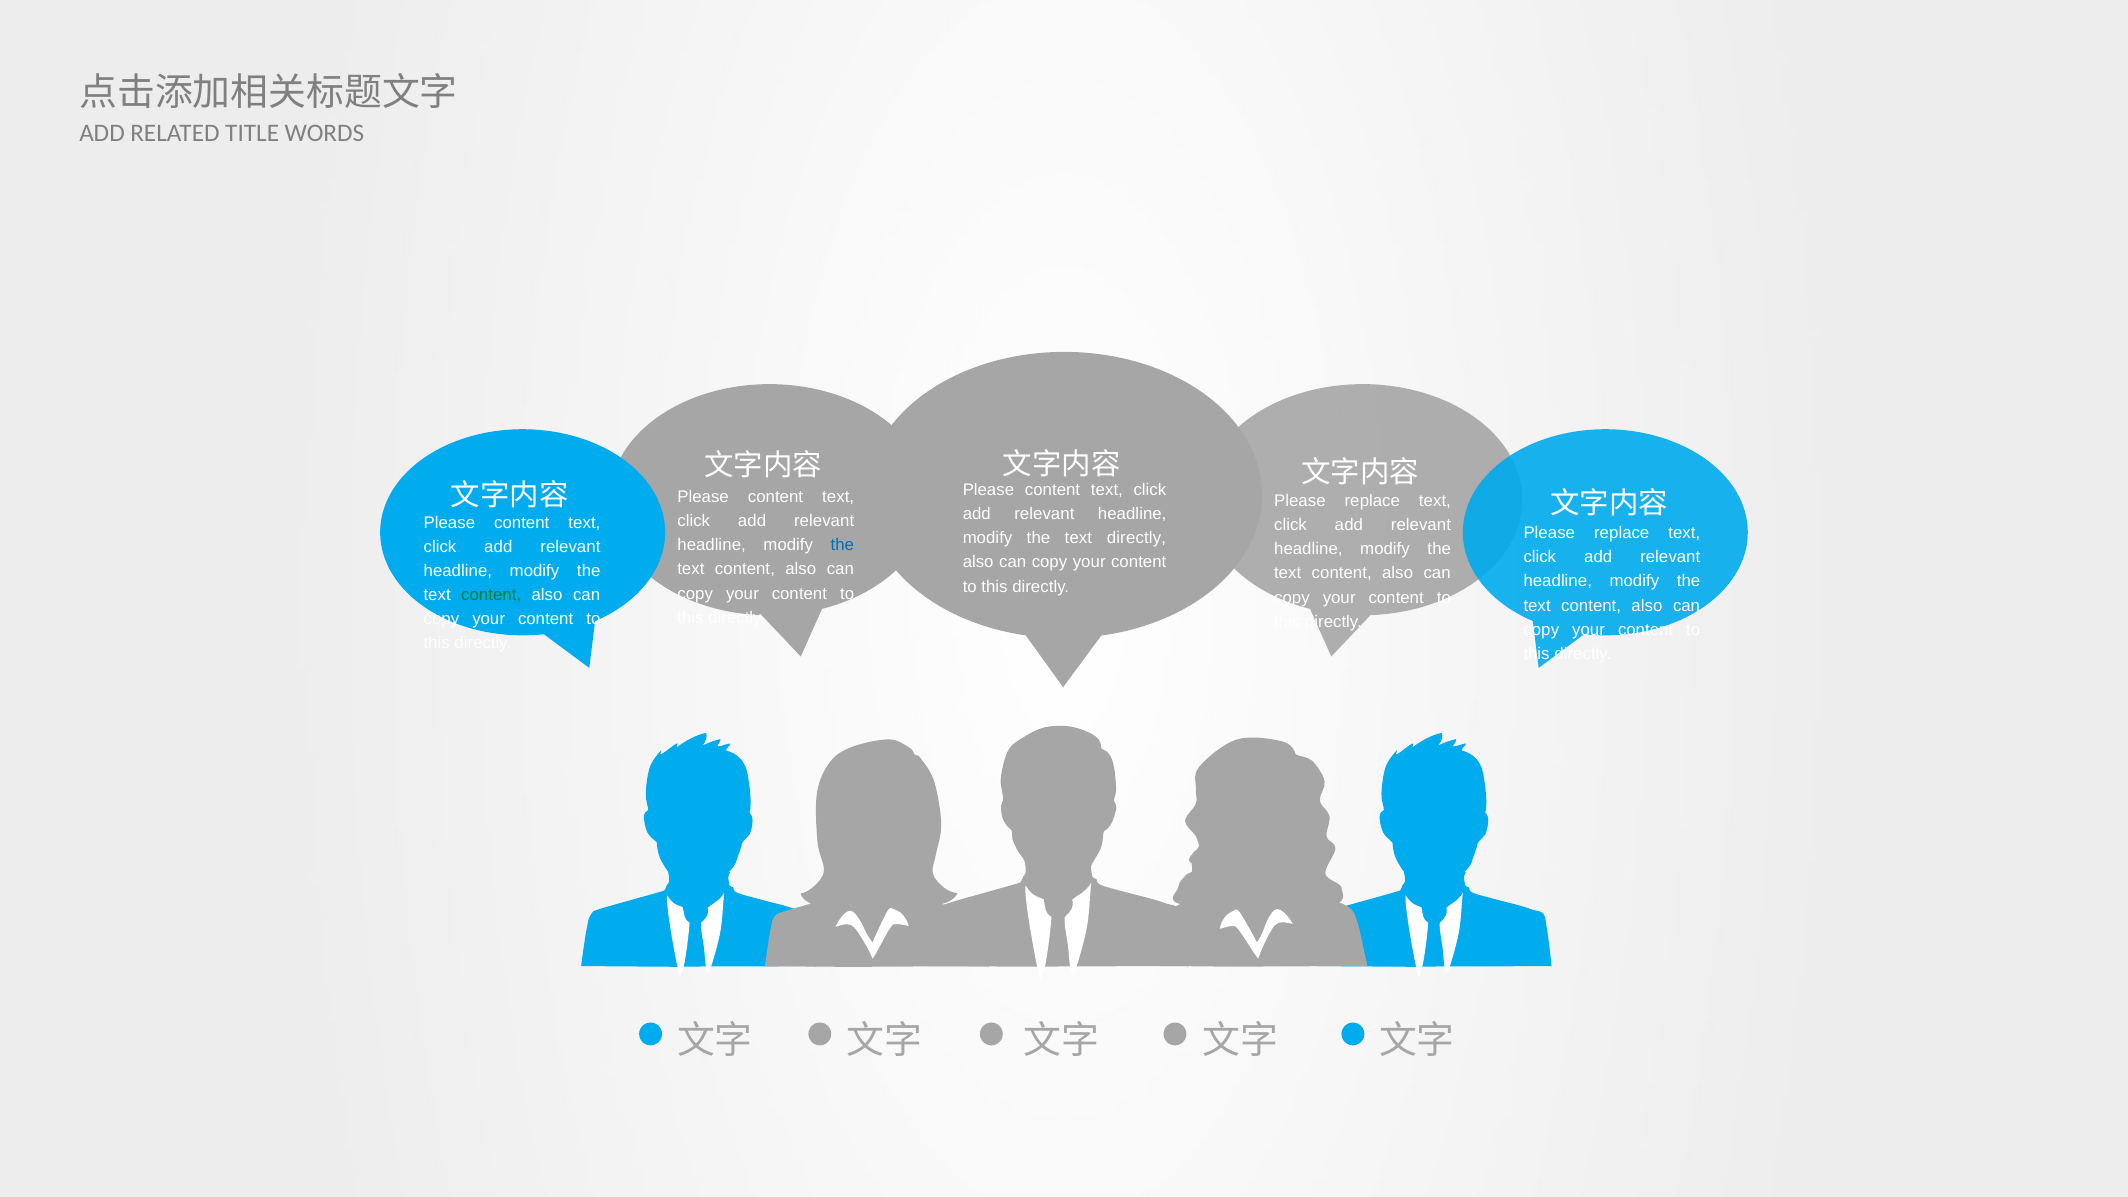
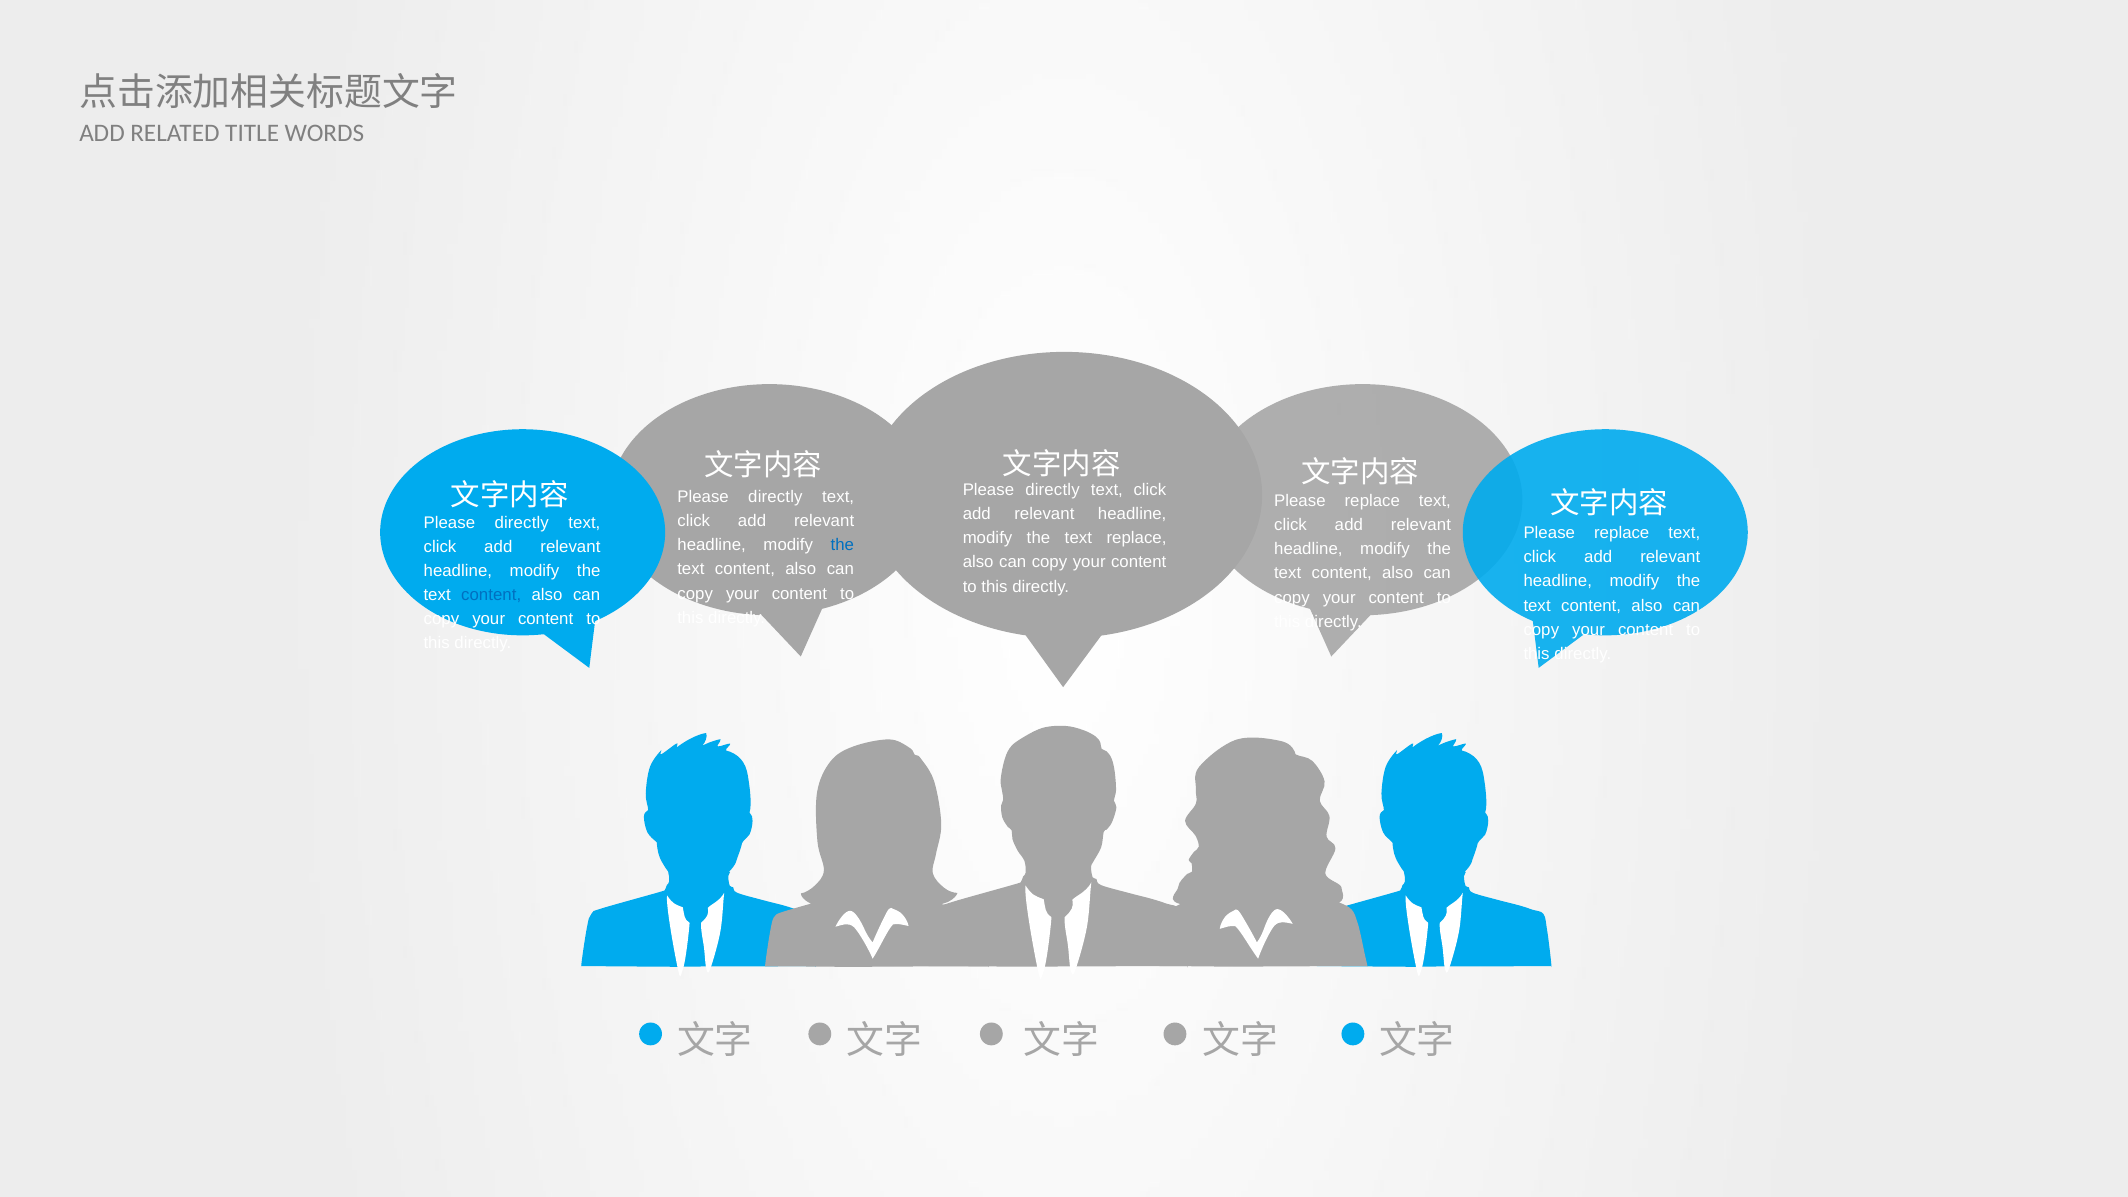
content: content -> directly (1052, 490)
content: content -> directly (775, 497)
content: content -> directly (522, 523)
text directly: directly -> replace (1137, 538)
content colour: green -> blue (491, 595)
